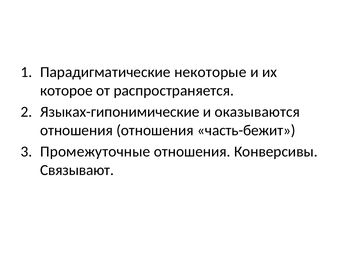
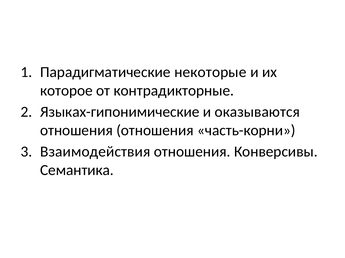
распространяется: распространяется -> контрадикторные (174, 91)
часть-бежит: часть-бежит -> часть-корни (246, 131)
Промежуточные: Промежуточные -> Взаимодействия (95, 152)
Связывают: Связывают -> Семантика (77, 171)
